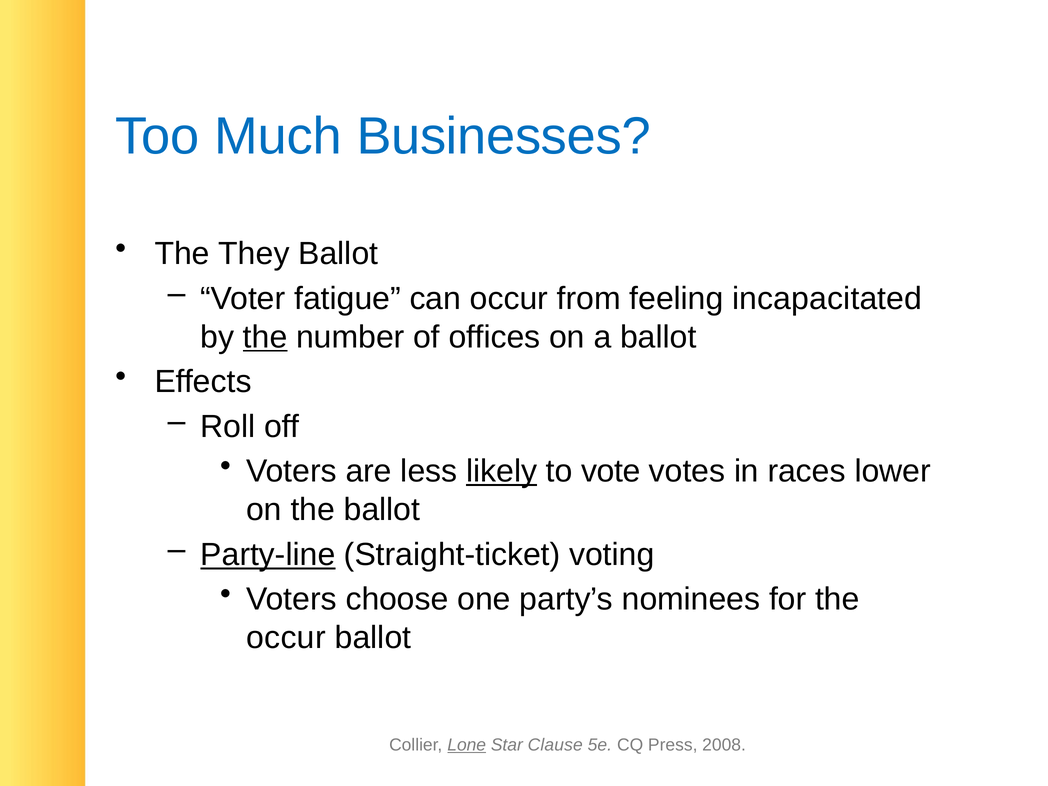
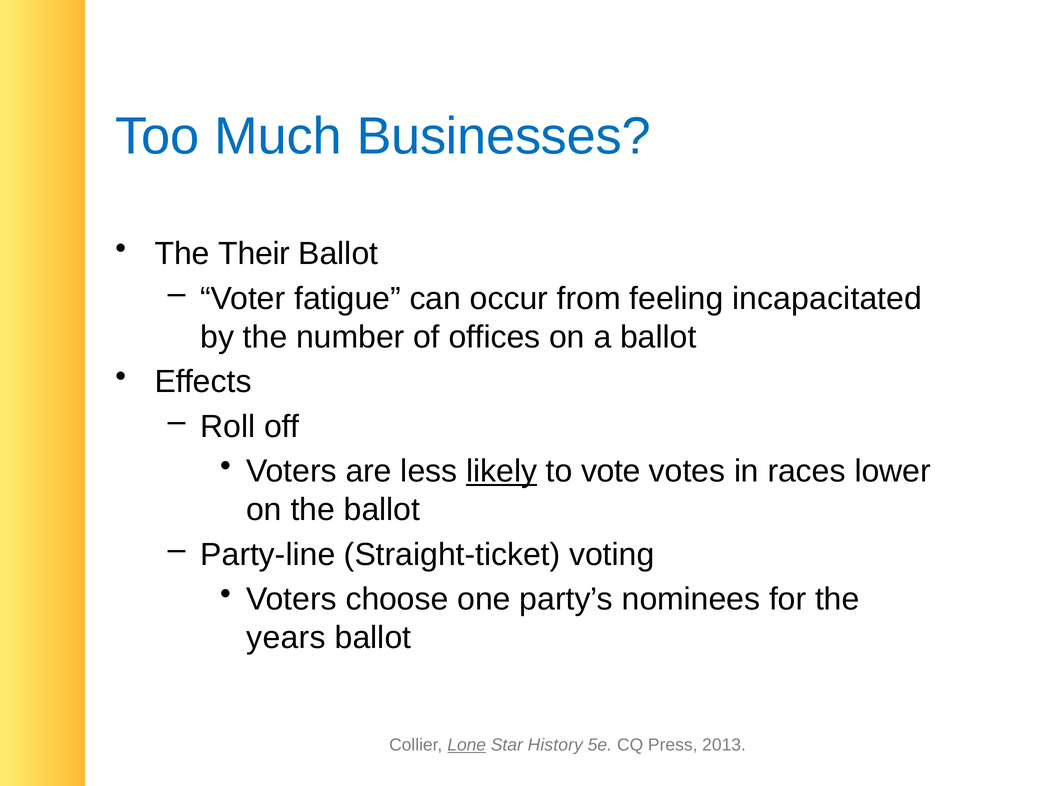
They: They -> Their (254, 254)
the underline: present -> none (265, 337)
Party-line underline: present -> none (268, 555)
occur: occur -> years (286, 638)
Clause: Clause -> History (555, 745)
2008: 2008 -> 2013 (724, 745)
